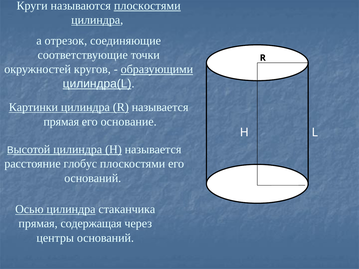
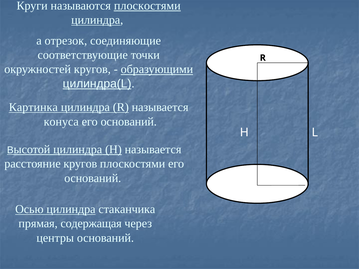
Картинки: Картинки -> Картинка (33, 107)
прямая: прямая -> конуса (61, 122)
основание: основание -> оснований (129, 122)
расстояние глобус: глобус -> кругов (80, 164)
